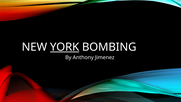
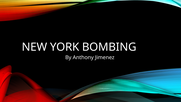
YORK underline: present -> none (65, 47)
